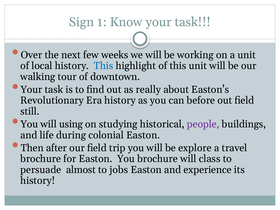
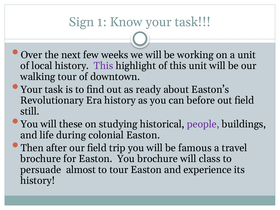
This colour: blue -> purple (104, 66)
really: really -> ready (148, 90)
using: using -> these (71, 124)
explore: explore -> famous (195, 148)
to jobs: jobs -> tour (119, 170)
